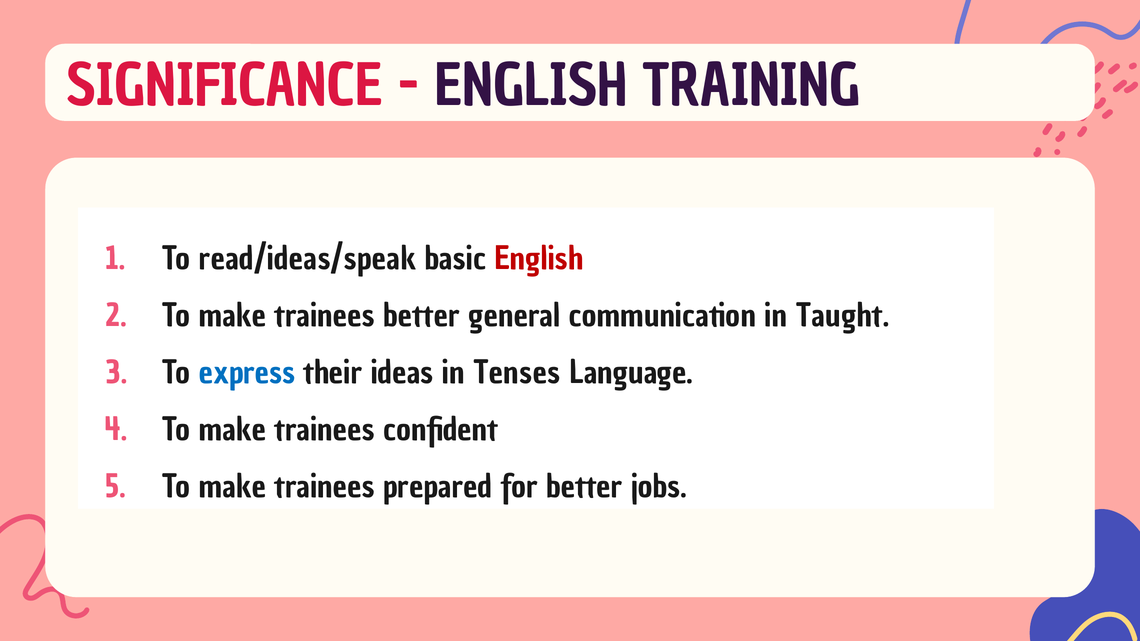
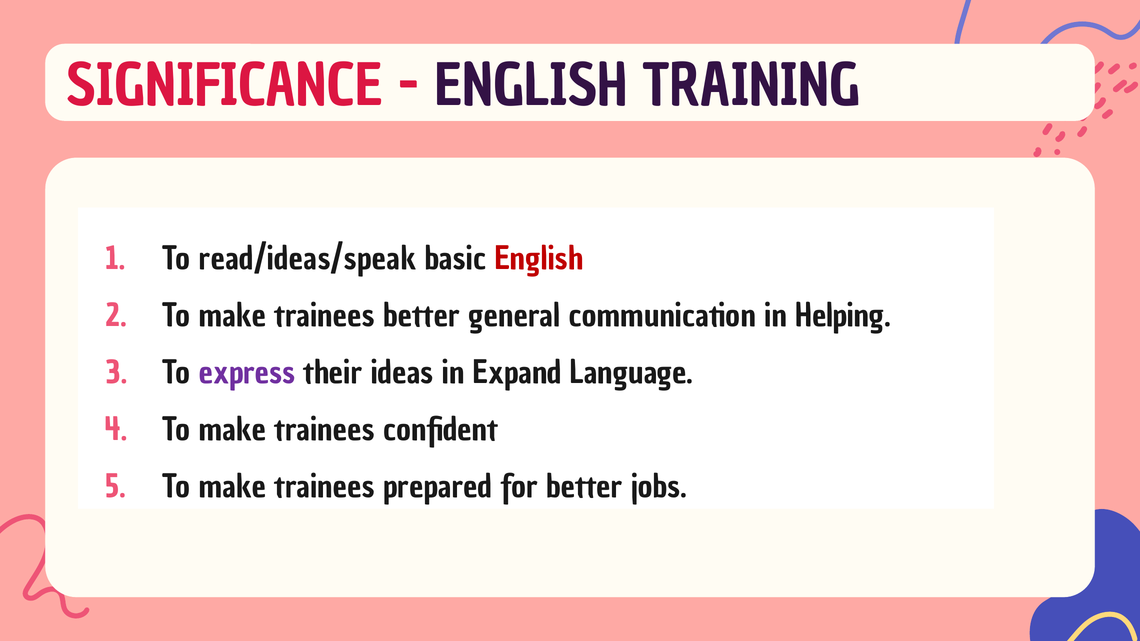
Taught: Taught -> Helping (843, 316)
express colour: blue -> purple (247, 373)
Tenses: Tenses -> Expand (517, 373)
